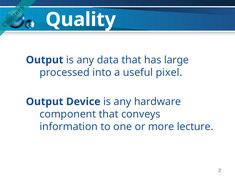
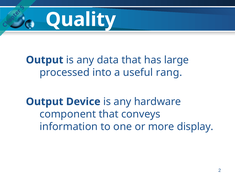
pixel: pixel -> rang (169, 73)
lecture: lecture -> display (195, 127)
